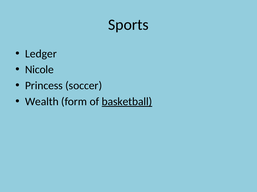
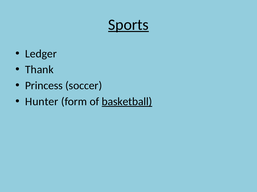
Sports underline: none -> present (128, 25)
Nicole: Nicole -> Thank (39, 70)
Wealth: Wealth -> Hunter (42, 102)
